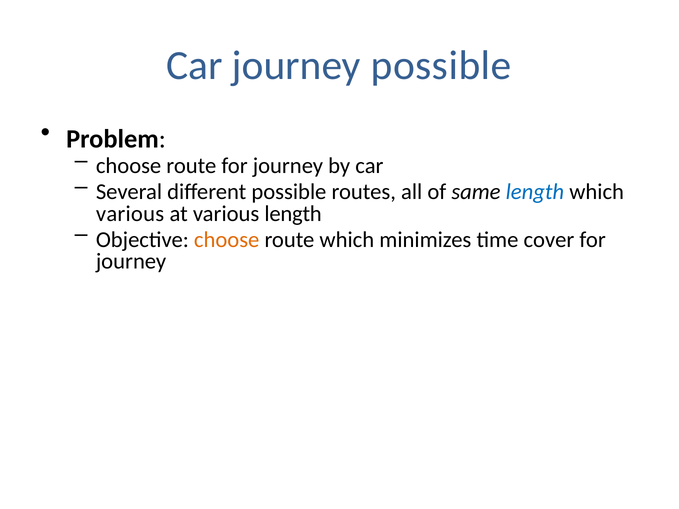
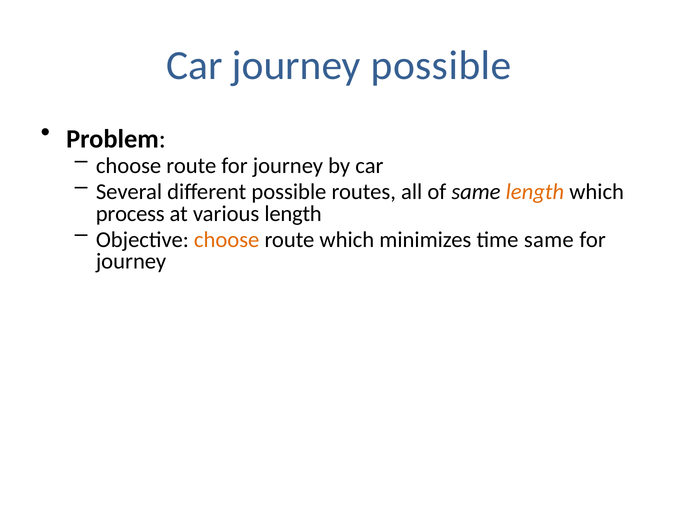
length colour: blue -> orange (535, 192)
various: various -> process (130, 214)
time cover: cover -> same (549, 240)
